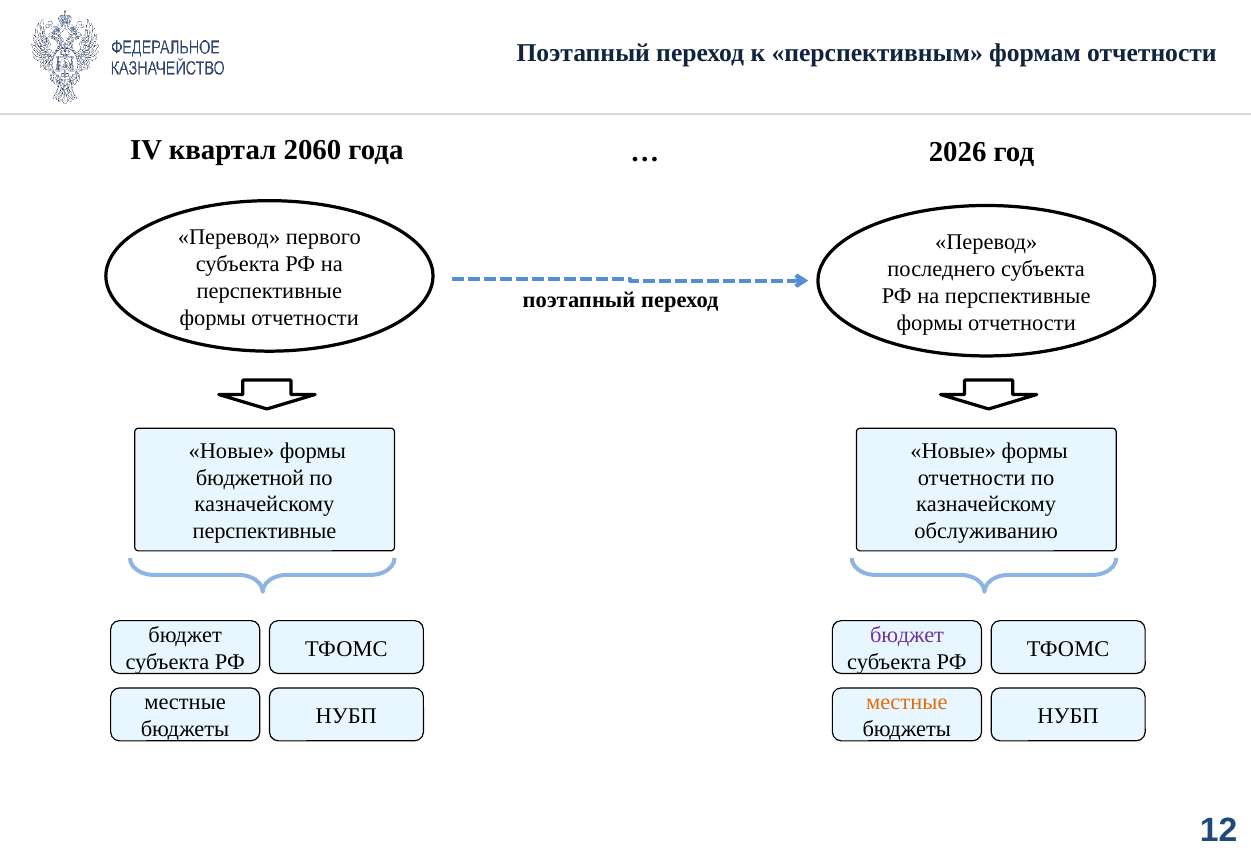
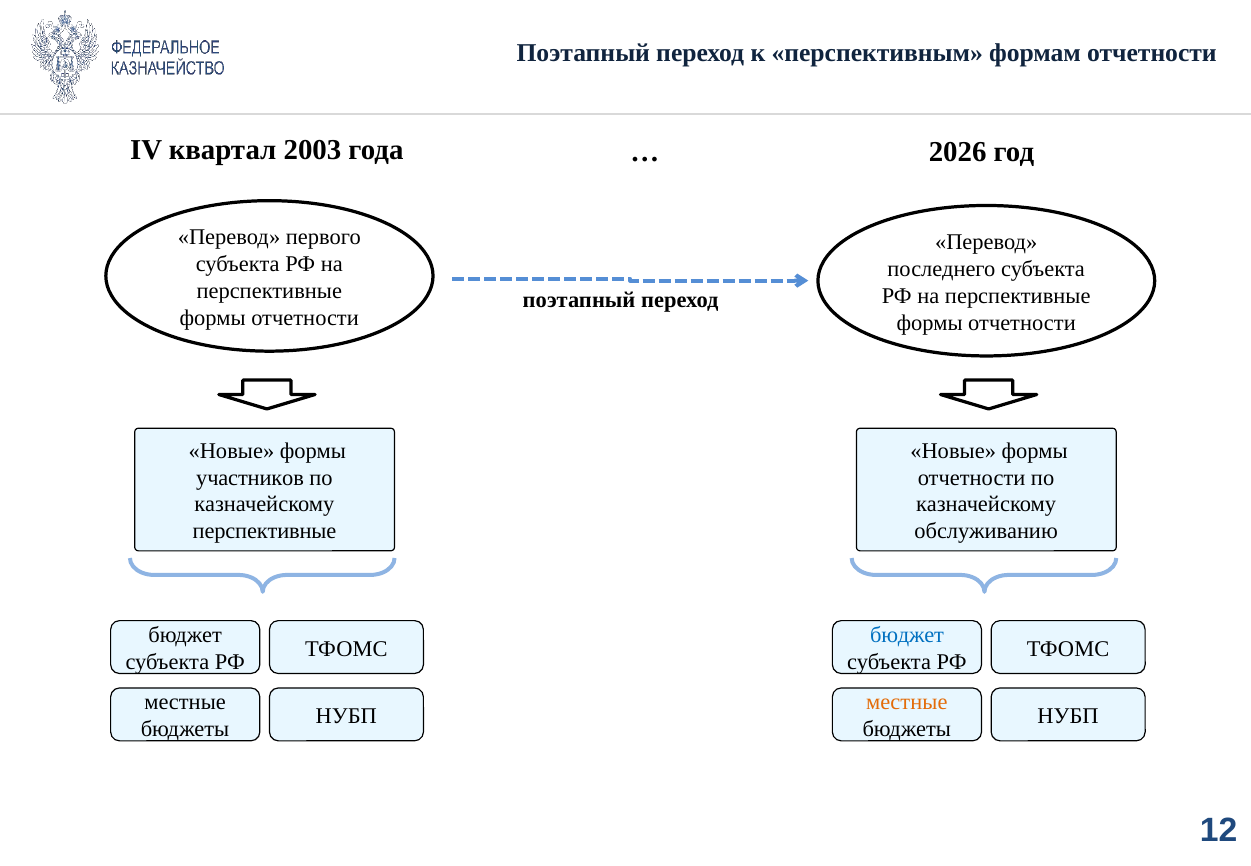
2060: 2060 -> 2003 (312, 150)
бюджетной: бюджетной -> участников (250, 478)
бюджет colour: purple -> blue (907, 635)
